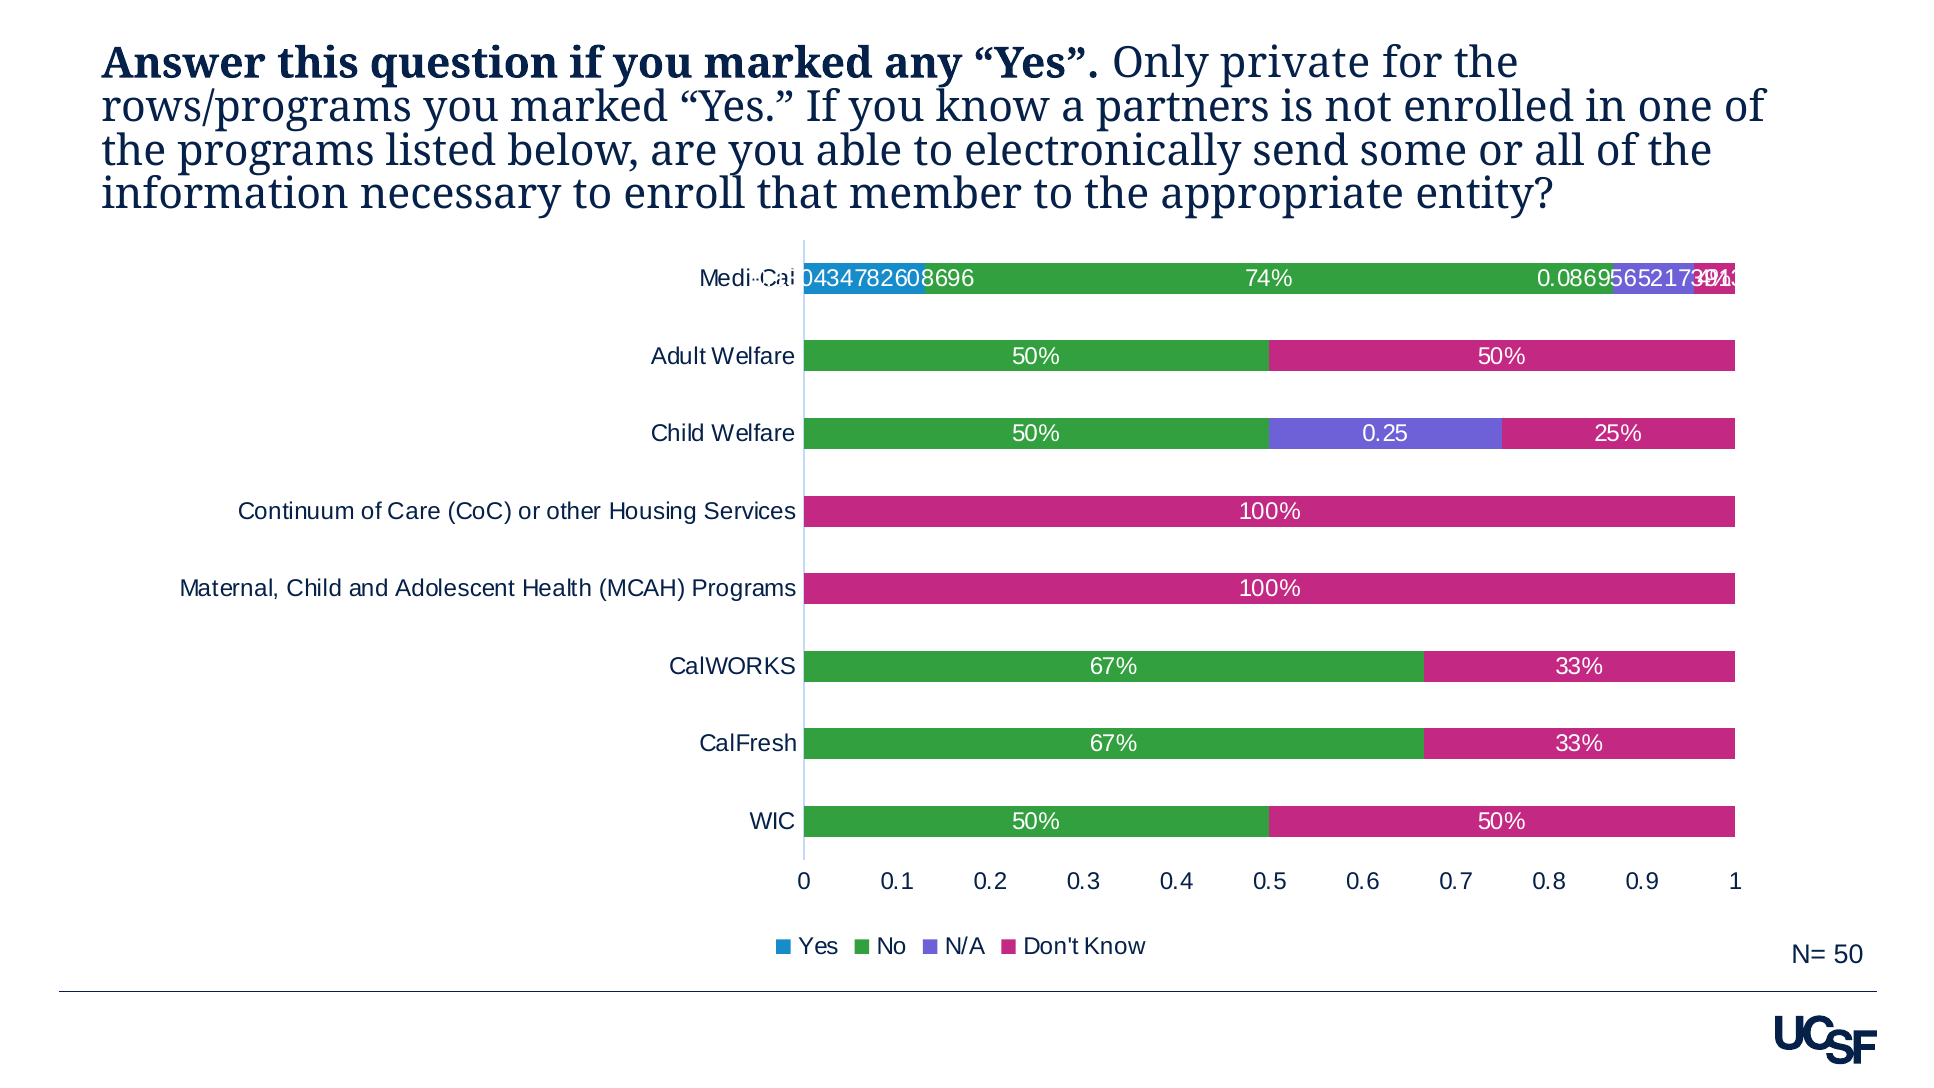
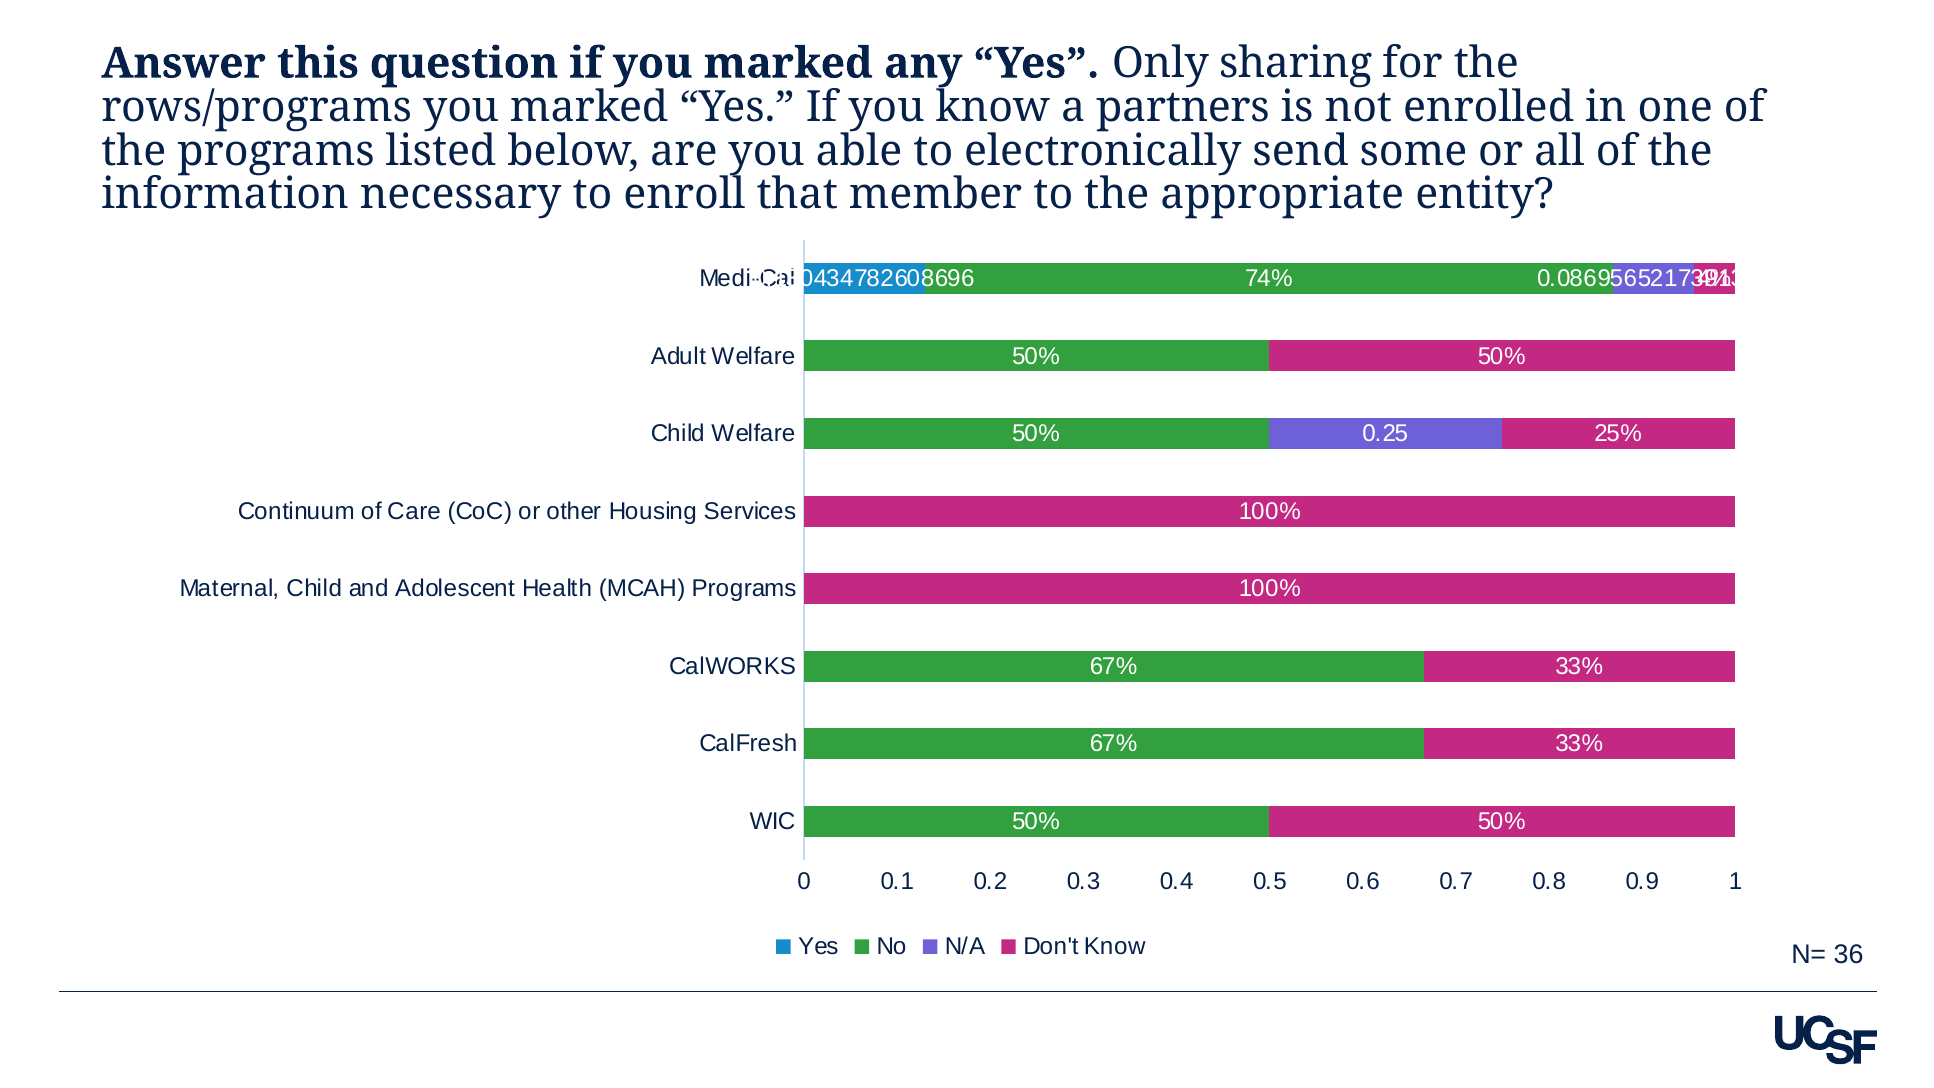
private: private -> sharing (1296, 63)
50: 50 -> 36 (1849, 955)
